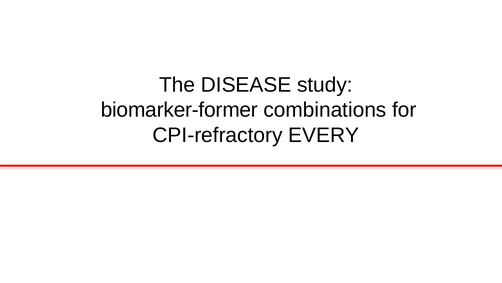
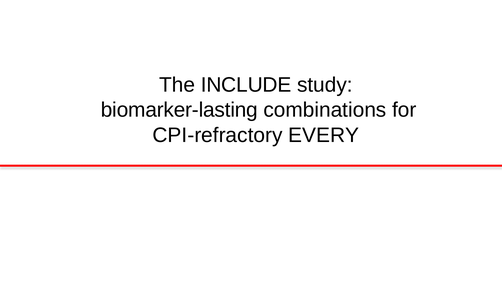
DISEASE: DISEASE -> INCLUDE (246, 85)
biomarker-former: biomarker-former -> biomarker-lasting (179, 110)
